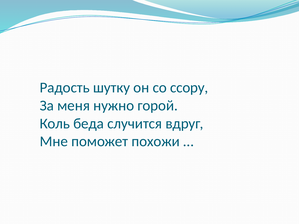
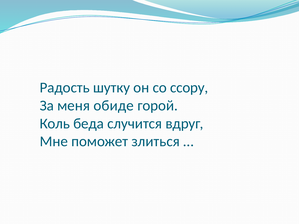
нужно: нужно -> обиде (114, 106)
похожи: похожи -> злиться (156, 142)
